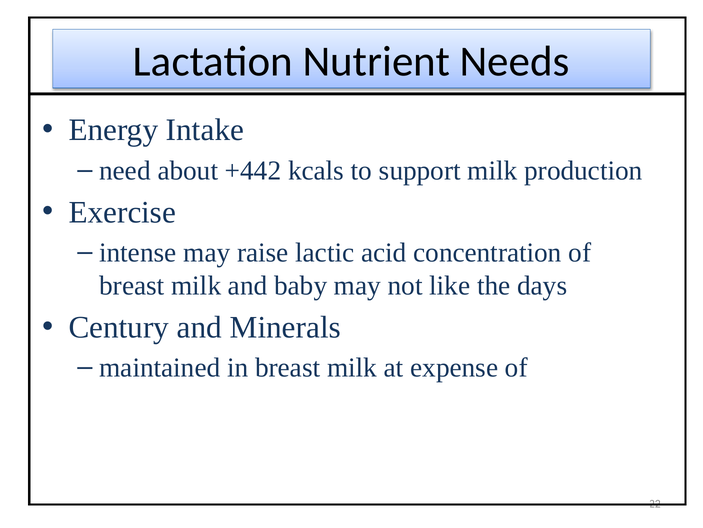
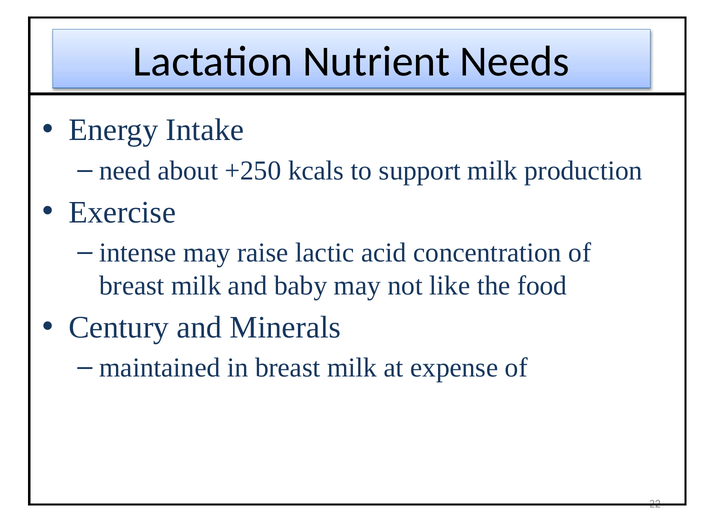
+442: +442 -> +250 (253, 170)
days: days -> food (542, 285)
